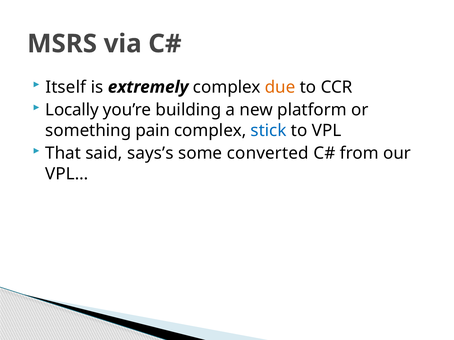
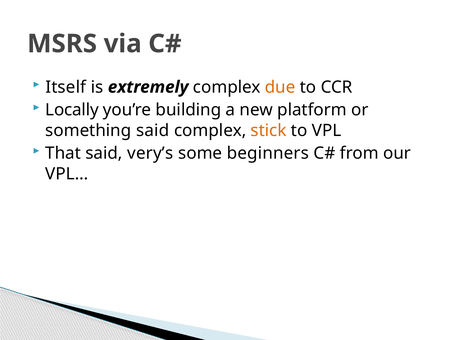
something pain: pain -> said (153, 131)
stick colour: blue -> orange (269, 131)
says’s: says’s -> very’s (150, 154)
converted: converted -> beginners (268, 154)
